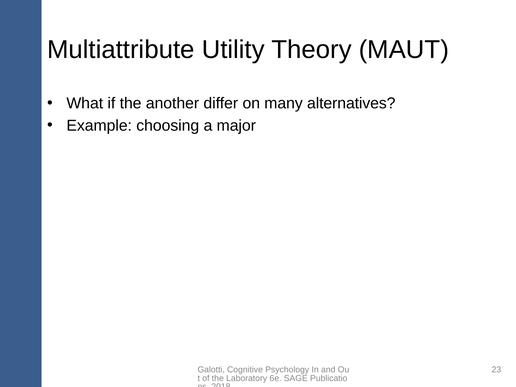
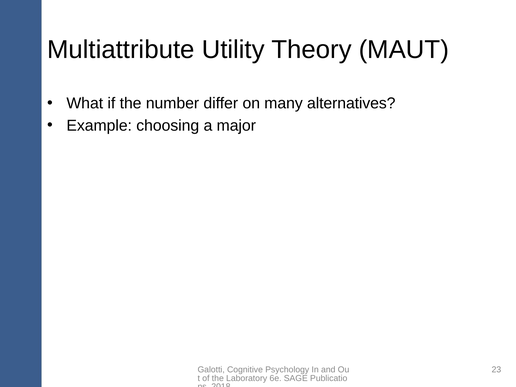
another: another -> number (173, 103)
